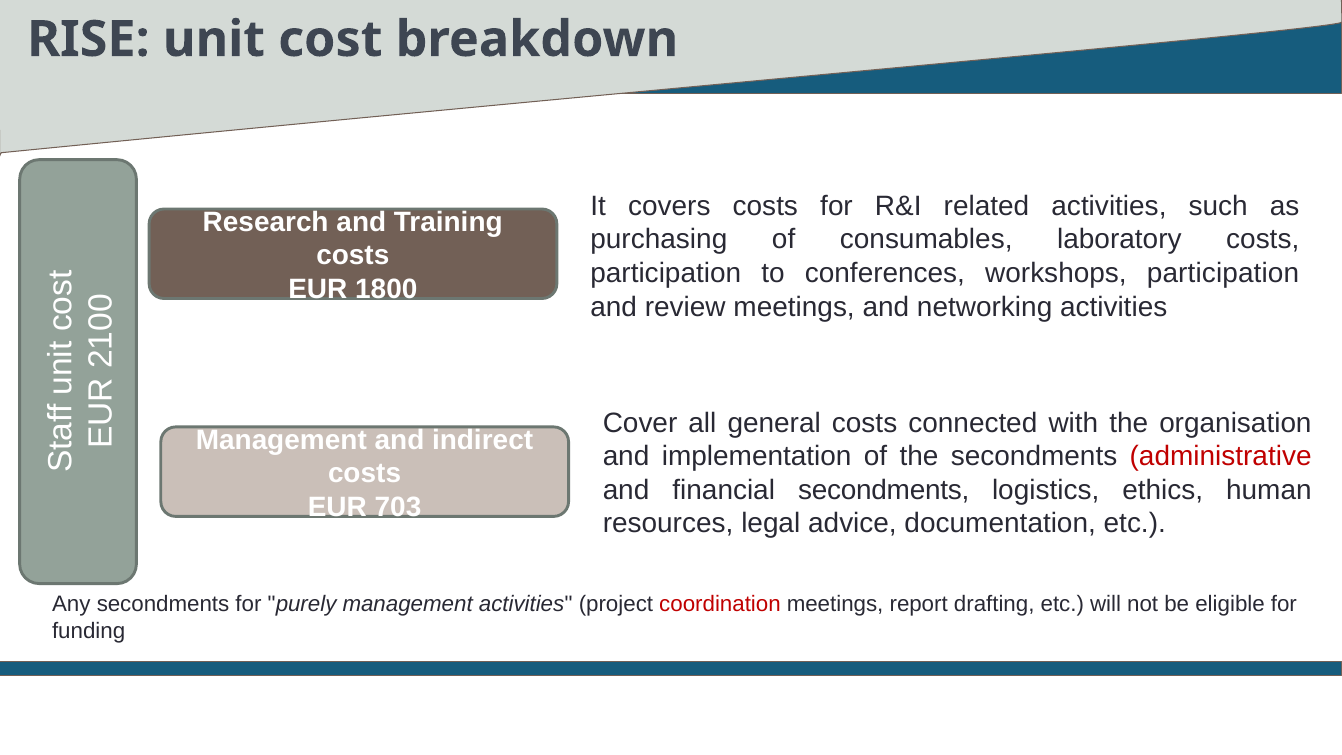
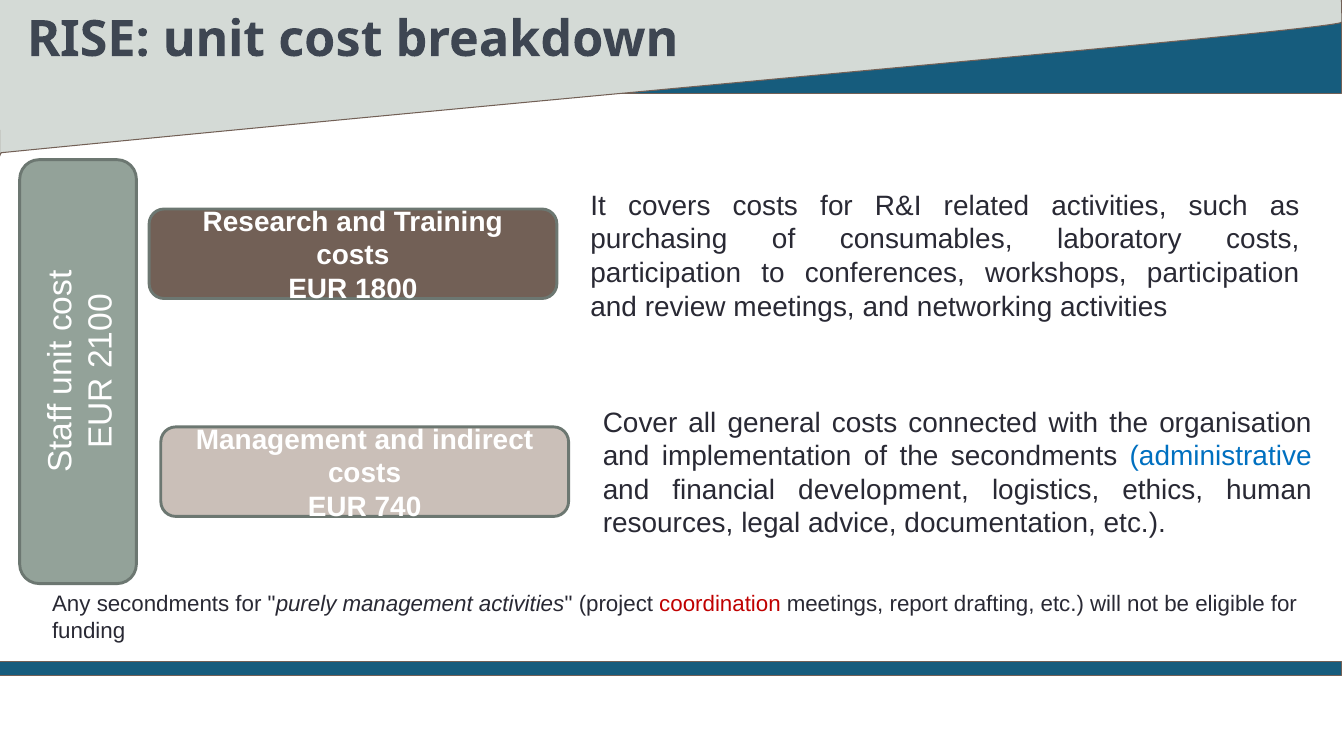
administrative colour: red -> blue (1221, 456)
financial secondments: secondments -> development (883, 490)
703: 703 -> 740 (398, 507)
